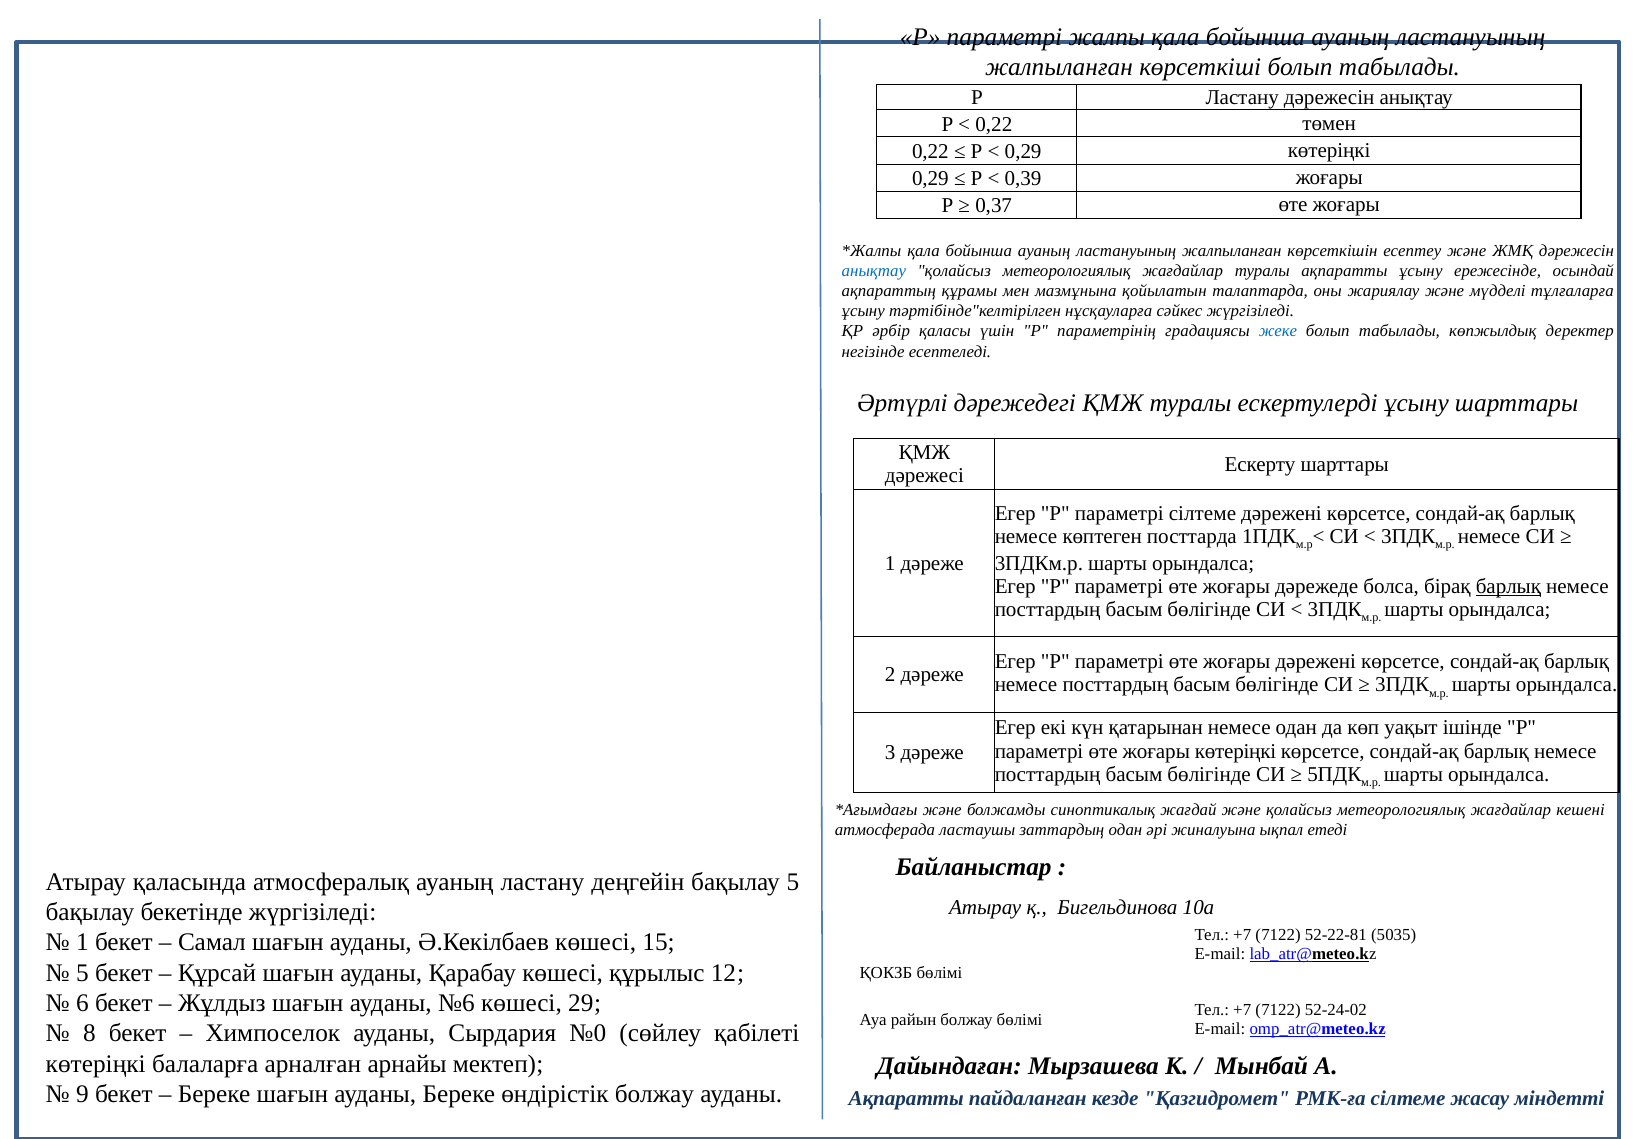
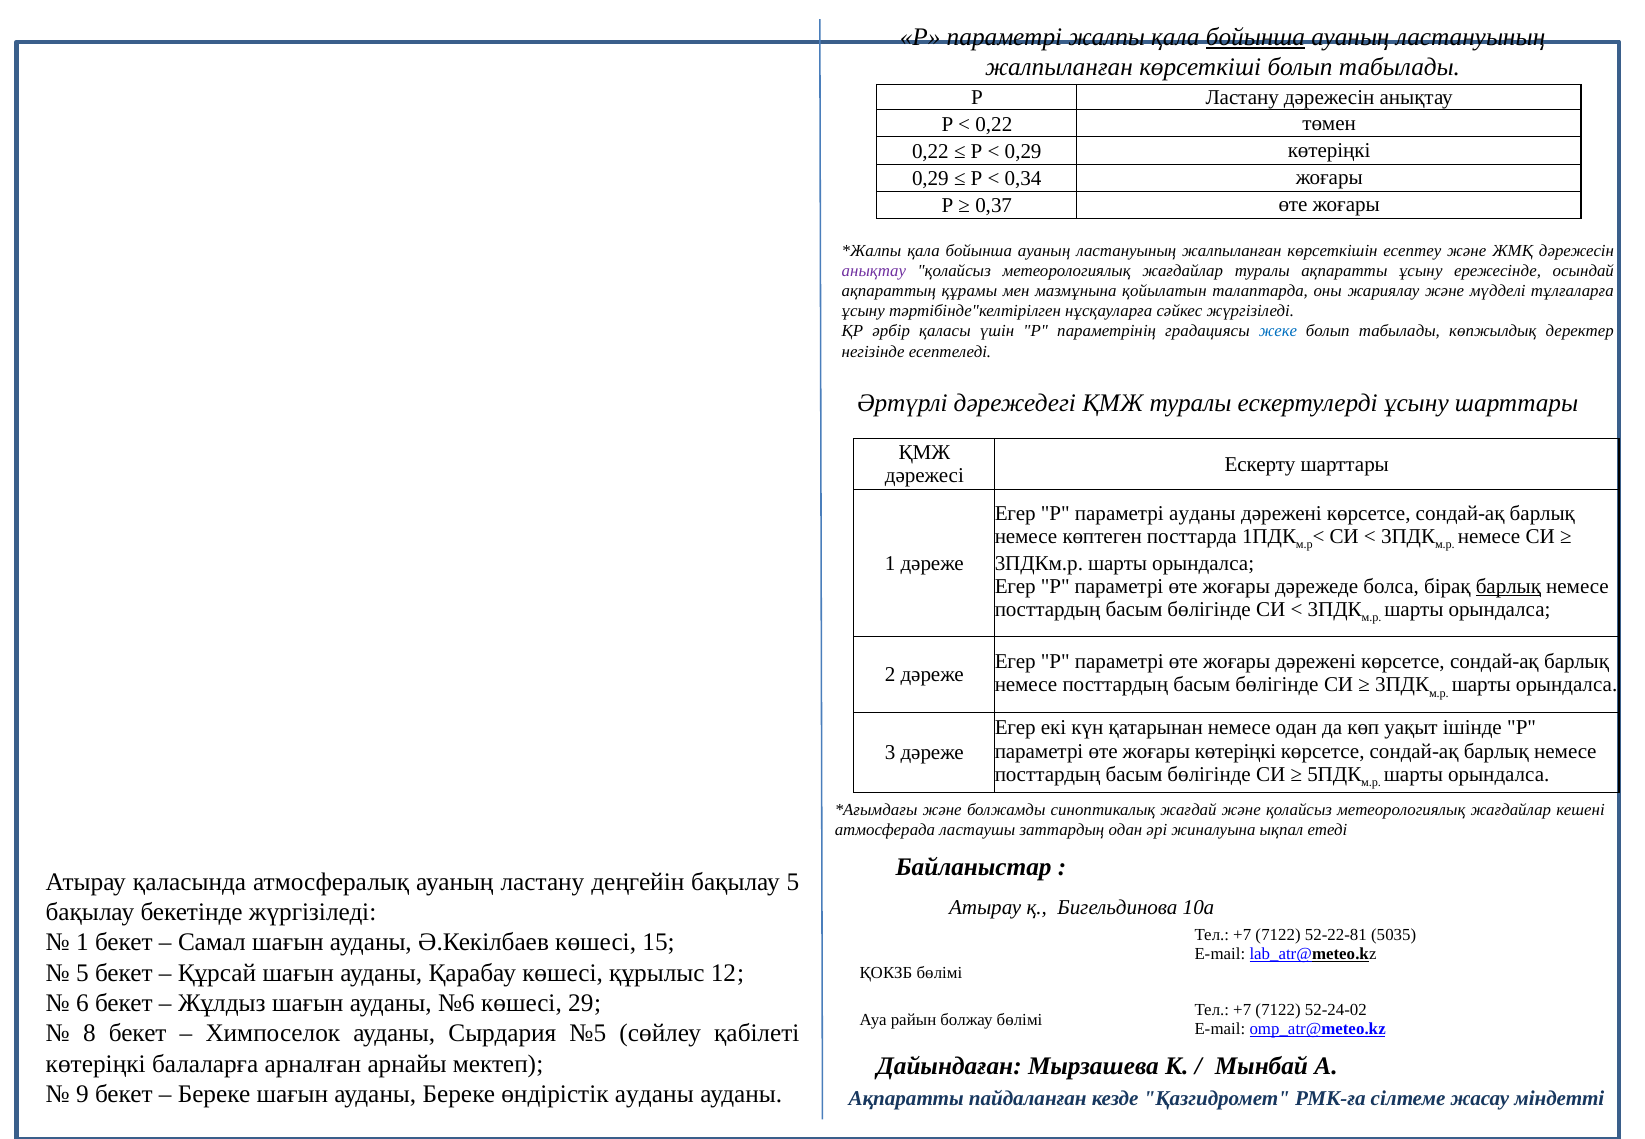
бойынша underline: none -> present (1255, 37)
0,39: 0,39 -> 0,34 (1023, 179)
анықтау colour: blue -> purple (874, 271)
параметрі сілтеме: сілтеме -> ауданы (1202, 513)
№0: №0 -> №5 (588, 1033)
өндірістік болжау: болжау -> ауданы (654, 1094)
